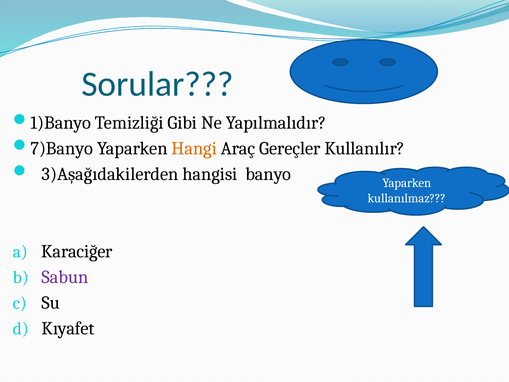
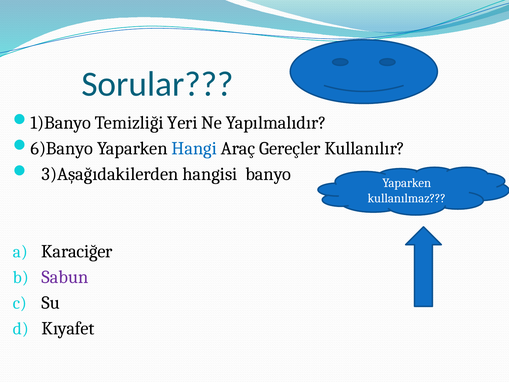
Gibi: Gibi -> Yeri (182, 123)
7)Banyo: 7)Banyo -> 6)Banyo (62, 148)
Hangi colour: orange -> blue (194, 148)
